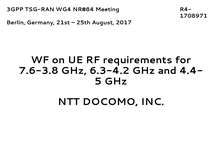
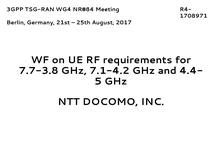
7.6-3.8: 7.6-3.8 -> 7.7-3.8 (39, 71)
6.3-4.2: 6.3-4.2 -> 7.1-4.2 (110, 71)
